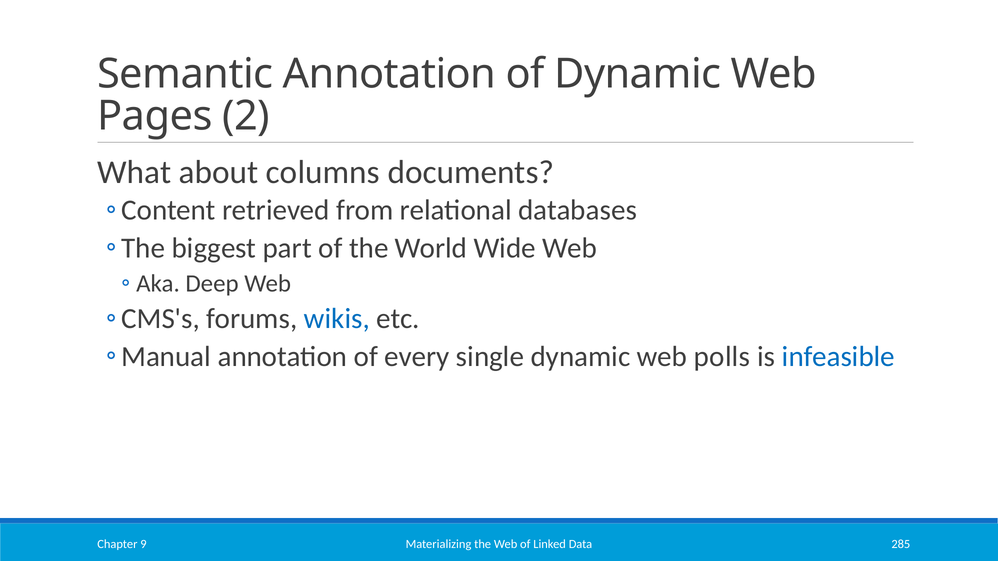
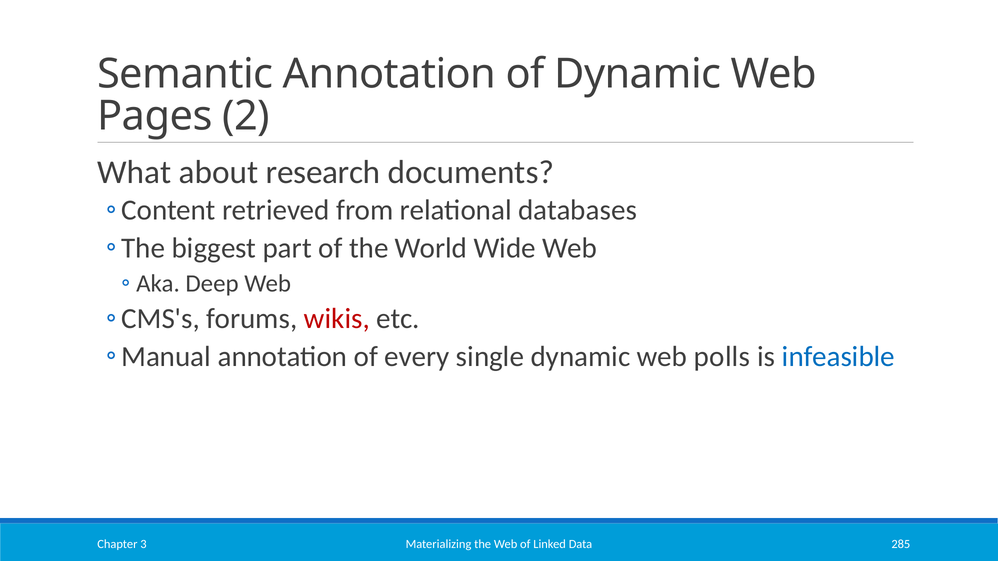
columns: columns -> research (323, 173)
wikis colour: blue -> red (337, 319)
9: 9 -> 3 (143, 545)
